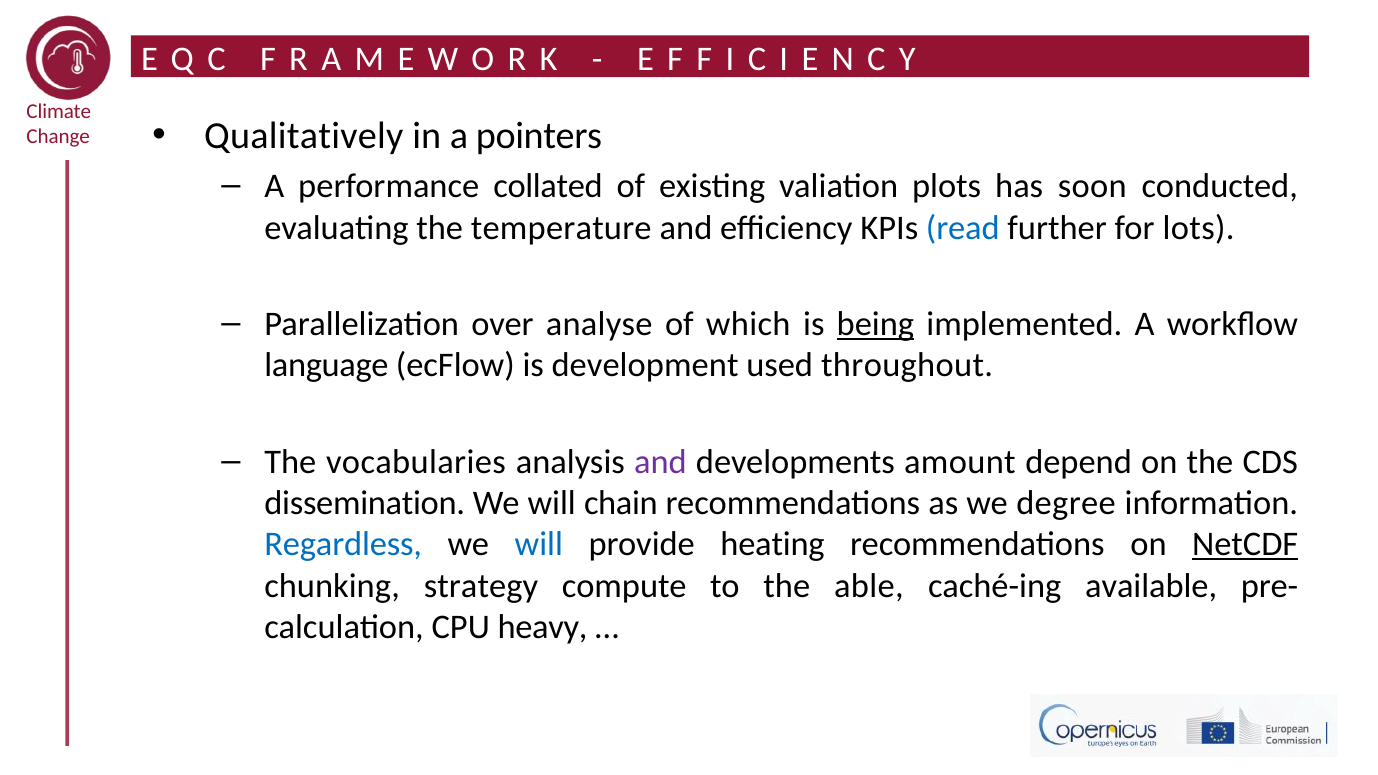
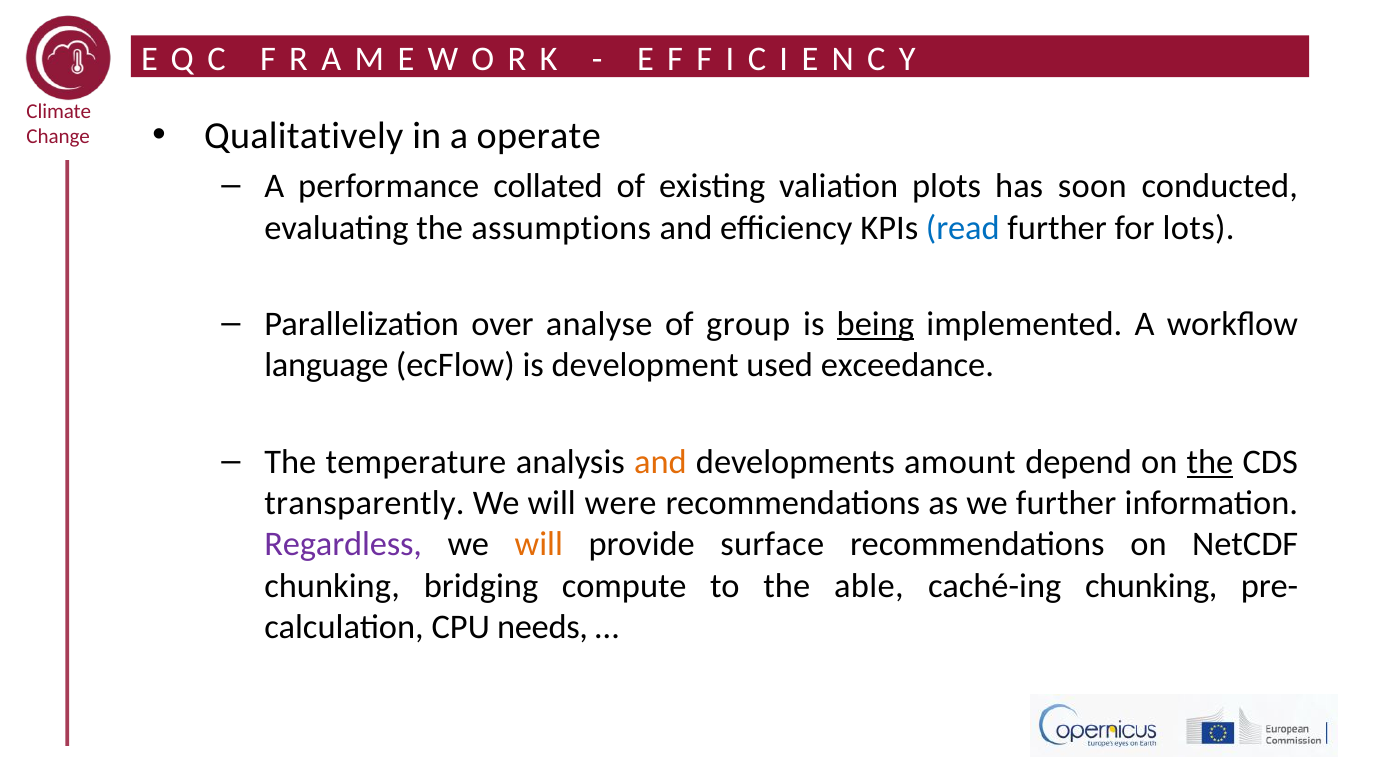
pointers: pointers -> operate (539, 136)
temperature: temperature -> assumptions (561, 228)
which: which -> group (748, 324)
throughout: throughout -> exceedance (907, 366)
vocabularies: vocabularies -> temperature (416, 462)
and colour: purple -> orange (660, 462)
the underline: none -> present (1210, 462)
dissemination: dissemination -> transparently (365, 503)
chain: chain -> were (621, 503)
we degree: degree -> further (1066, 503)
Regardless colour: blue -> purple (343, 545)
will colour: blue -> orange (539, 545)
heating: heating -> surface (772, 545)
NetCDF underline: present -> none (1245, 545)
strategy: strategy -> bridging (481, 586)
caché-ing available: available -> chunking (1151, 586)
heavy: heavy -> needs (543, 627)
